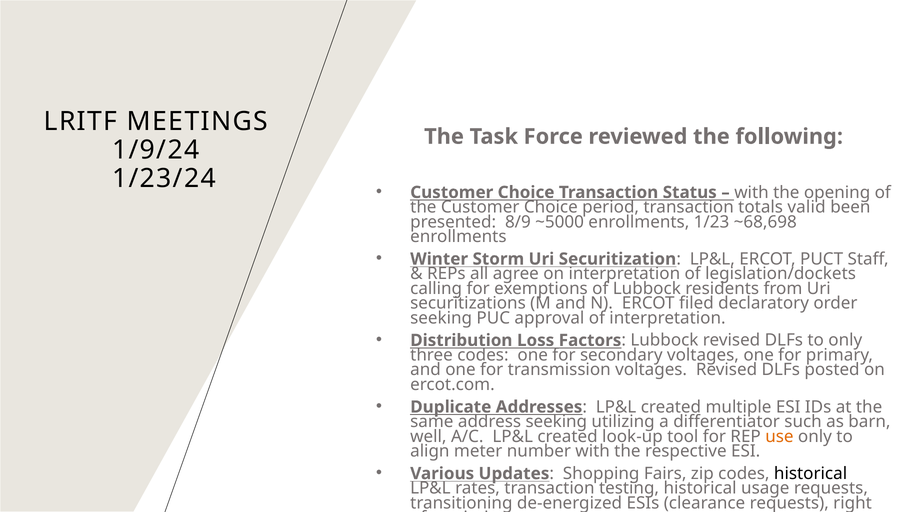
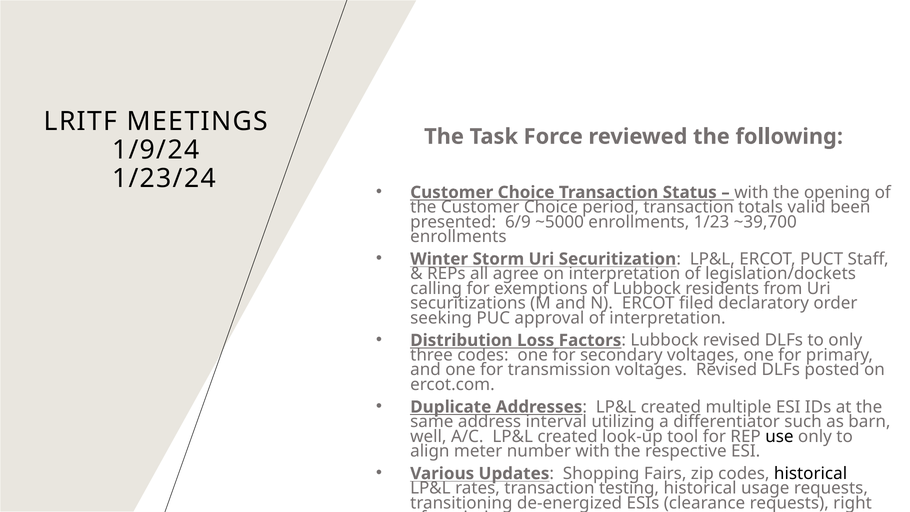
8/9: 8/9 -> 6/9 (518, 222)
~68,698: ~68,698 -> ~39,700 (765, 222)
address seeking: seeking -> interval (556, 422)
use colour: orange -> black (779, 436)
